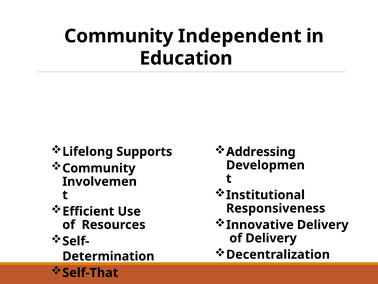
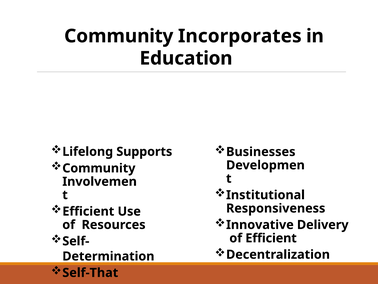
Independent: Independent -> Incorporates (240, 36)
Addressing: Addressing -> Businesses (261, 152)
of Delivery: Delivery -> Efficient (271, 238)
